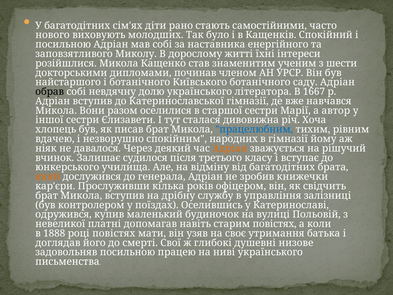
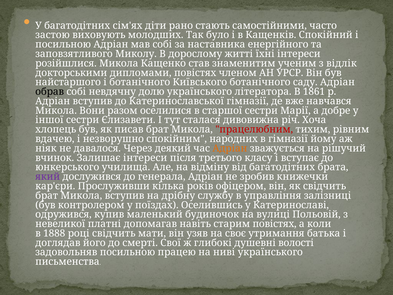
нового: нового -> застою (53, 35)
шести: шести -> відлік (341, 63)
дипломами починав: починав -> повістях (195, 73)
1667: 1667 -> 1861 (314, 92)
автор: автор -> добре (336, 110)
працелюбним colour: blue -> red (254, 129)
Залишає судилося: судилося -> інтереси (145, 158)
який colour: orange -> purple (48, 177)
році повістях: повістях -> свідчить (114, 233)
низове: низове -> волості (296, 243)
